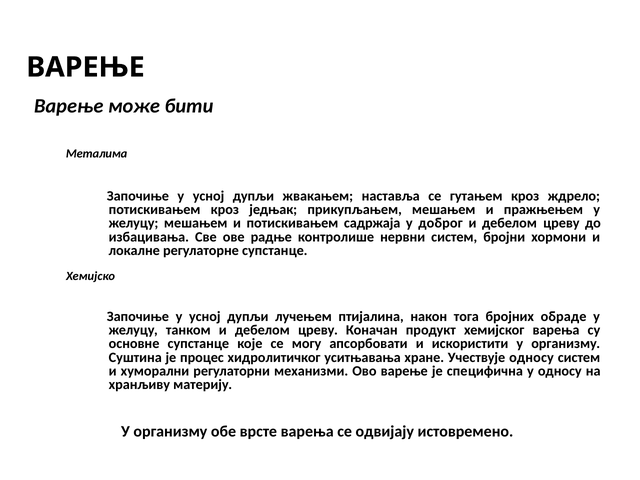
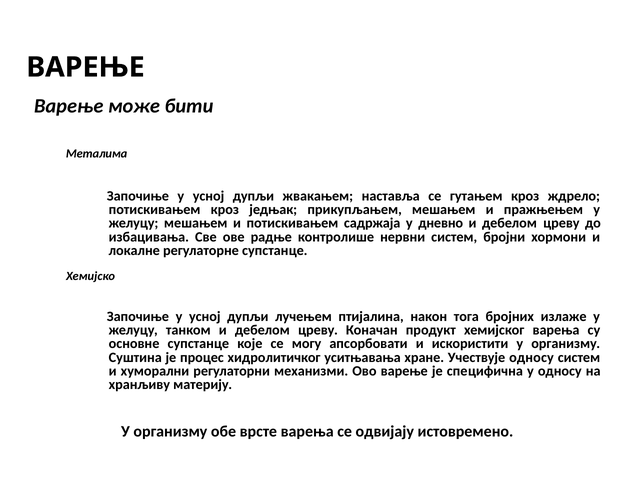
доброг: доброг -> дневно (441, 223)
обраде: обраде -> излаже (564, 316)
